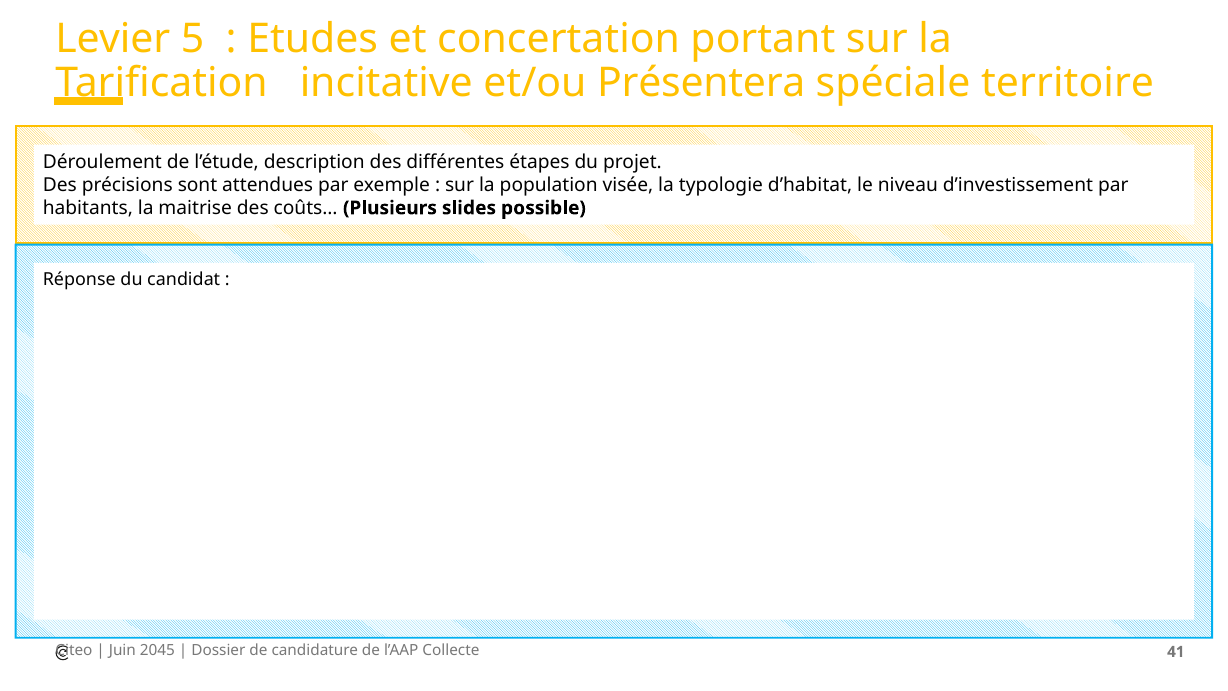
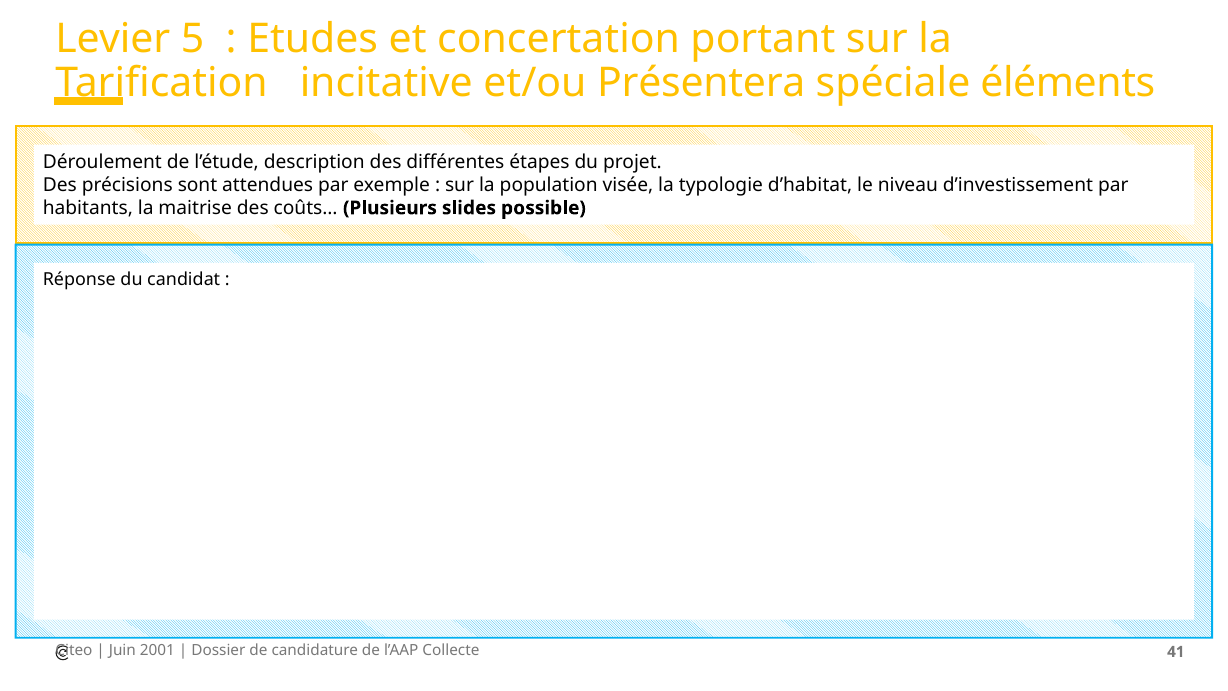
territoire: territoire -> éléments (1068, 83)
2045: 2045 -> 2001 (157, 651)
